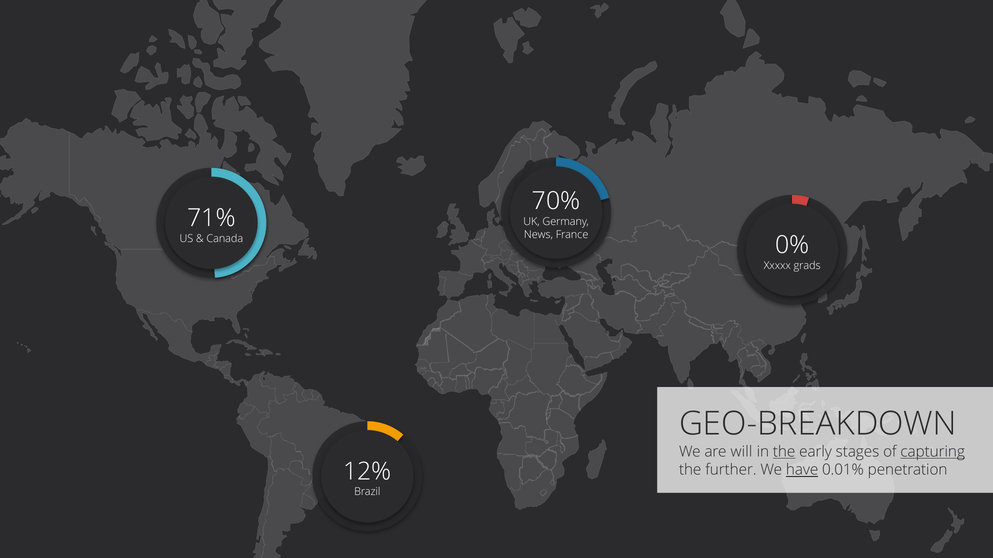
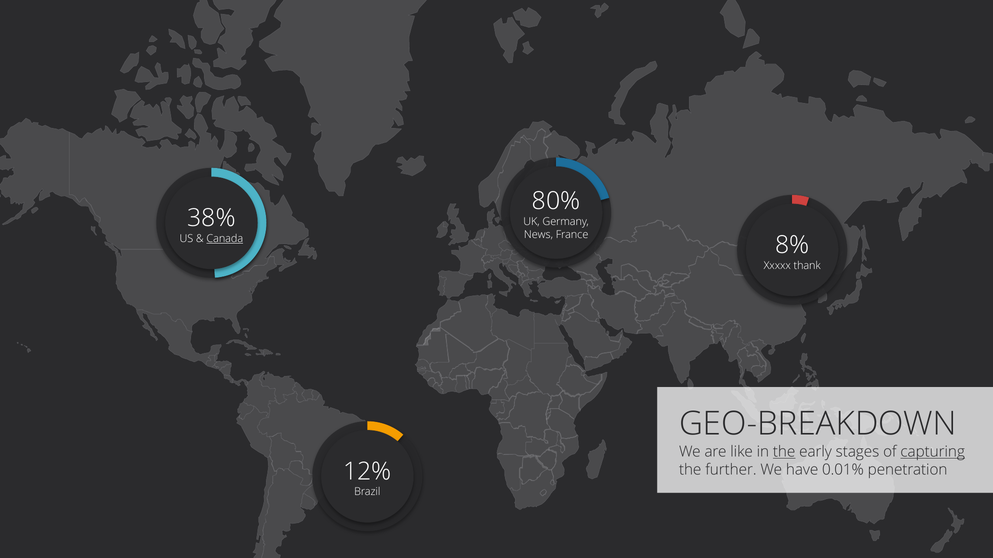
70%: 70% -> 80% (556, 202)
71%: 71% -> 38% (211, 218)
Canada underline: none -> present (225, 239)
0%: 0% -> 8% (792, 245)
grads: grads -> thank (807, 266)
will: will -> like (742, 452)
have underline: present -> none (802, 470)
